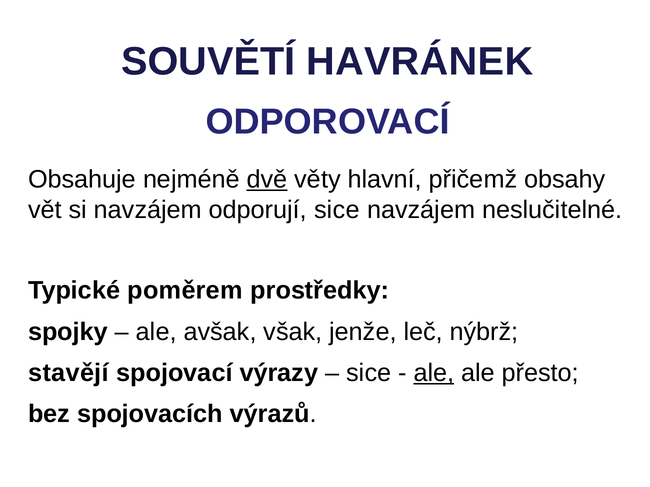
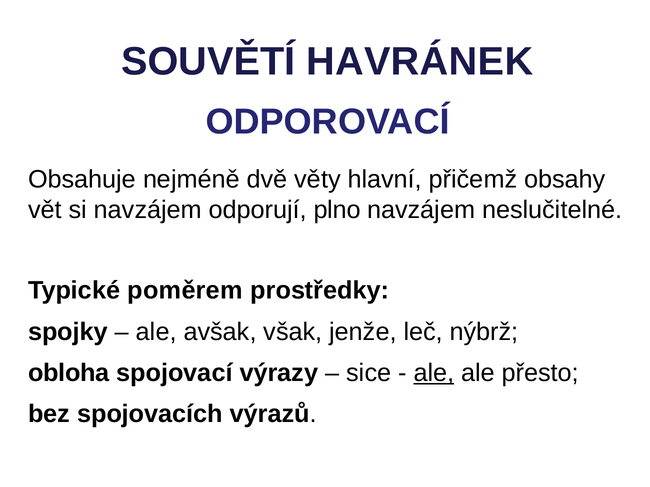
dvě underline: present -> none (267, 180)
odporují sice: sice -> plno (337, 210)
stavějí: stavějí -> obloha (69, 373)
